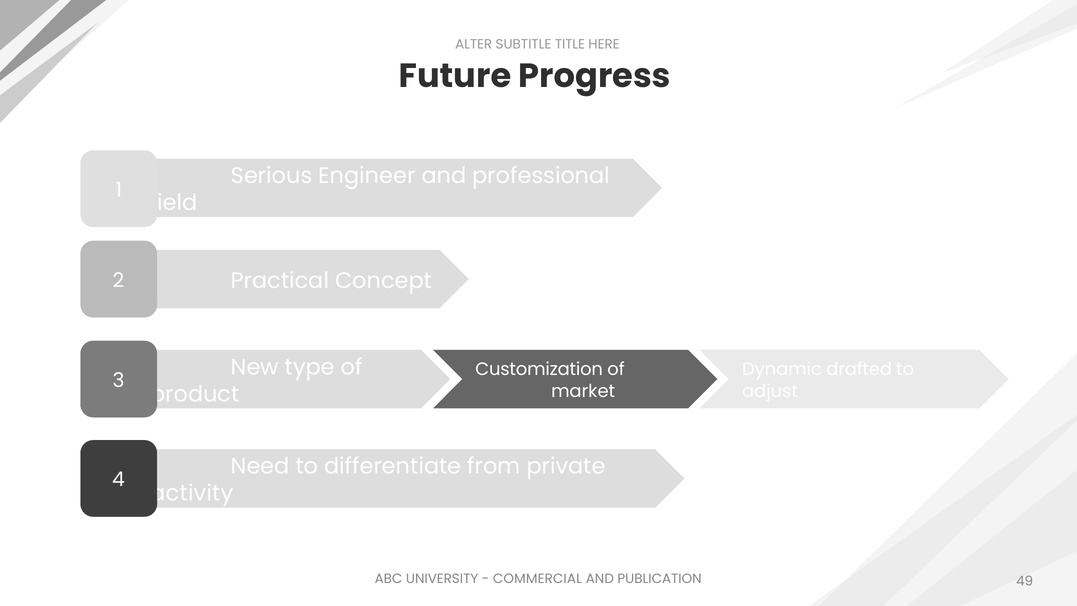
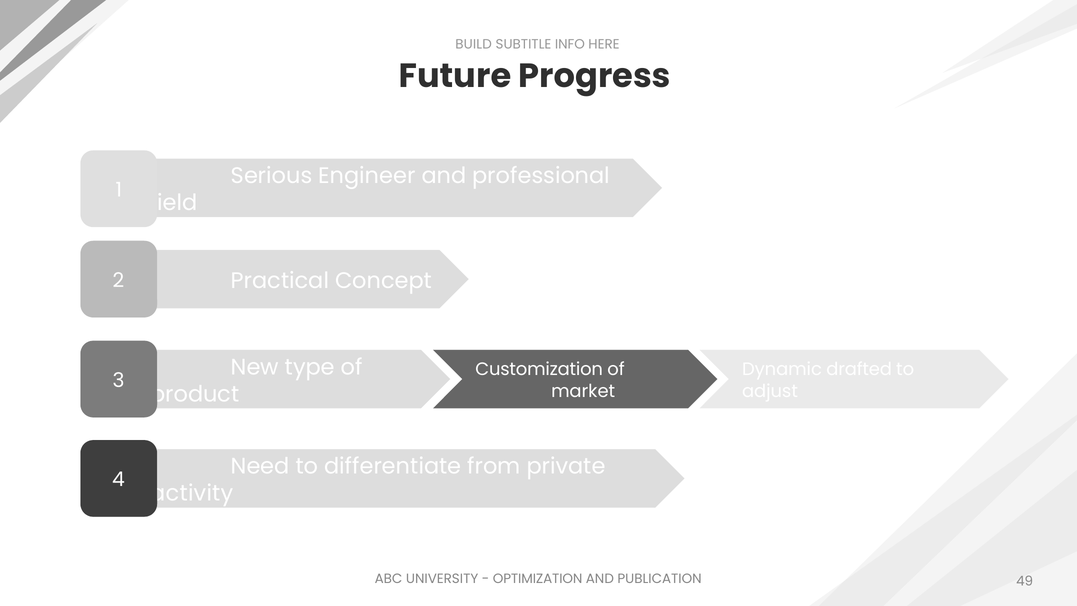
ALTER: ALTER -> BUILD (474, 44)
TITLE: TITLE -> INFO (570, 44)
COMMERCIAL: COMMERCIAL -> OPTIMIZATION (538, 579)
